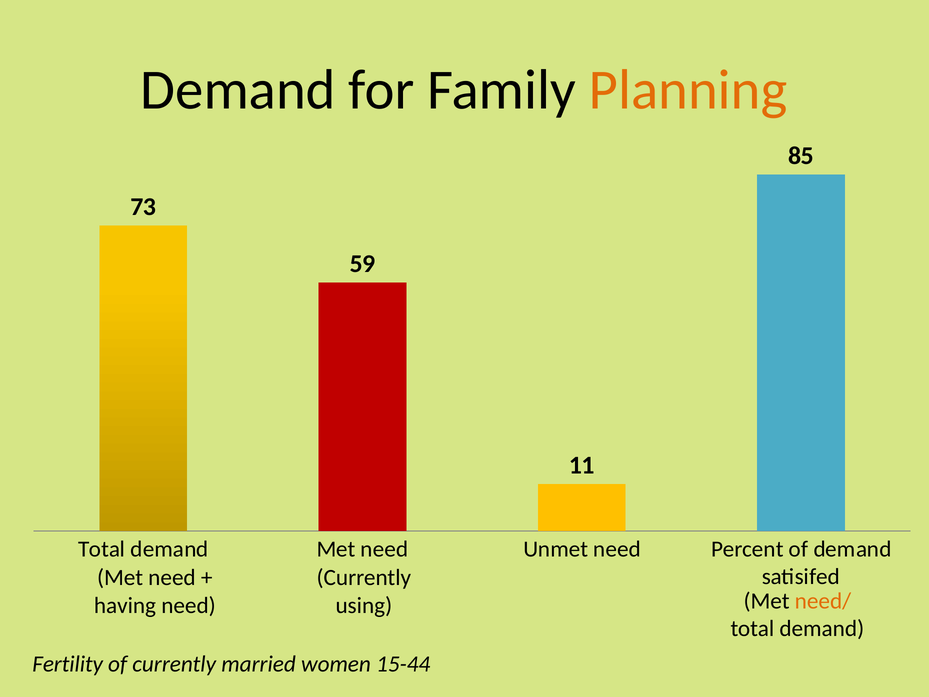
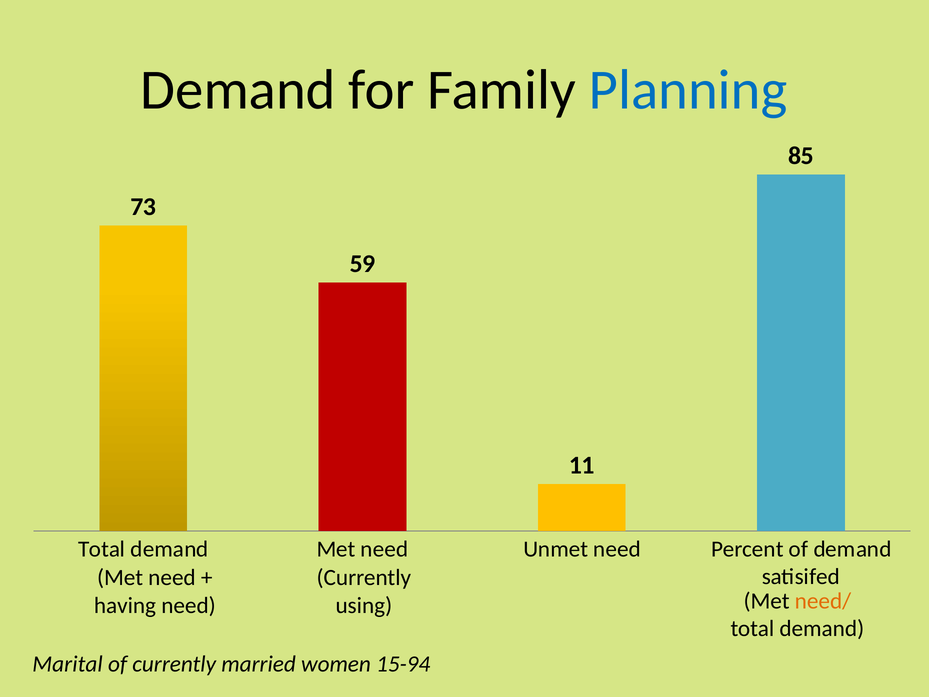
Planning colour: orange -> blue (688, 90)
Fertility: Fertility -> Marital (68, 664)
15-44: 15-44 -> 15-94 (403, 664)
